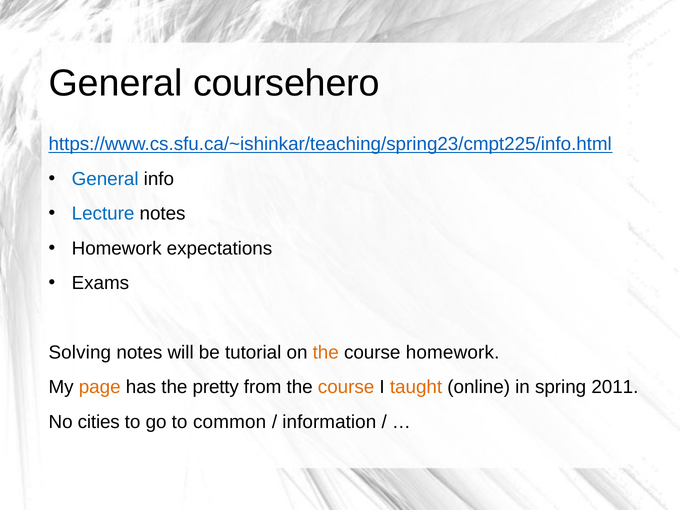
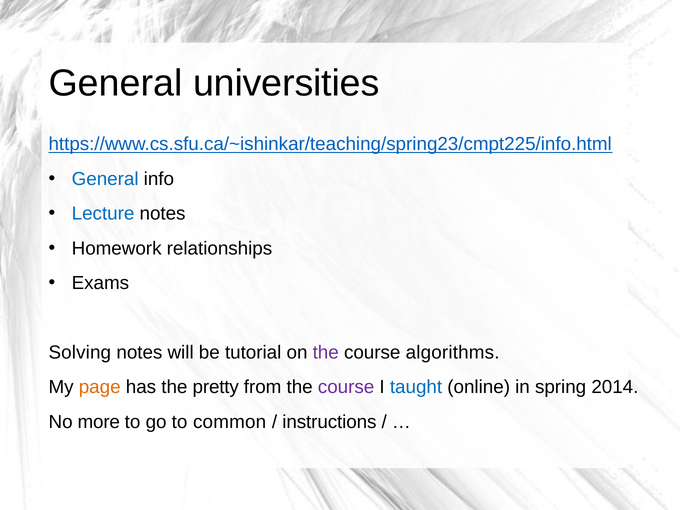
coursehero: coursehero -> universities (286, 83)
expectations: expectations -> relationships (219, 248)
the colour: orange -> purple (326, 352)
course homework: homework -> algorithms (453, 352)
course colour: orange -> purple (346, 387)
taught colour: orange -> blue (416, 387)
2011: 2011 -> 2014 (615, 387)
cities: cities -> more (99, 422)
information: information -> instructions (329, 422)
